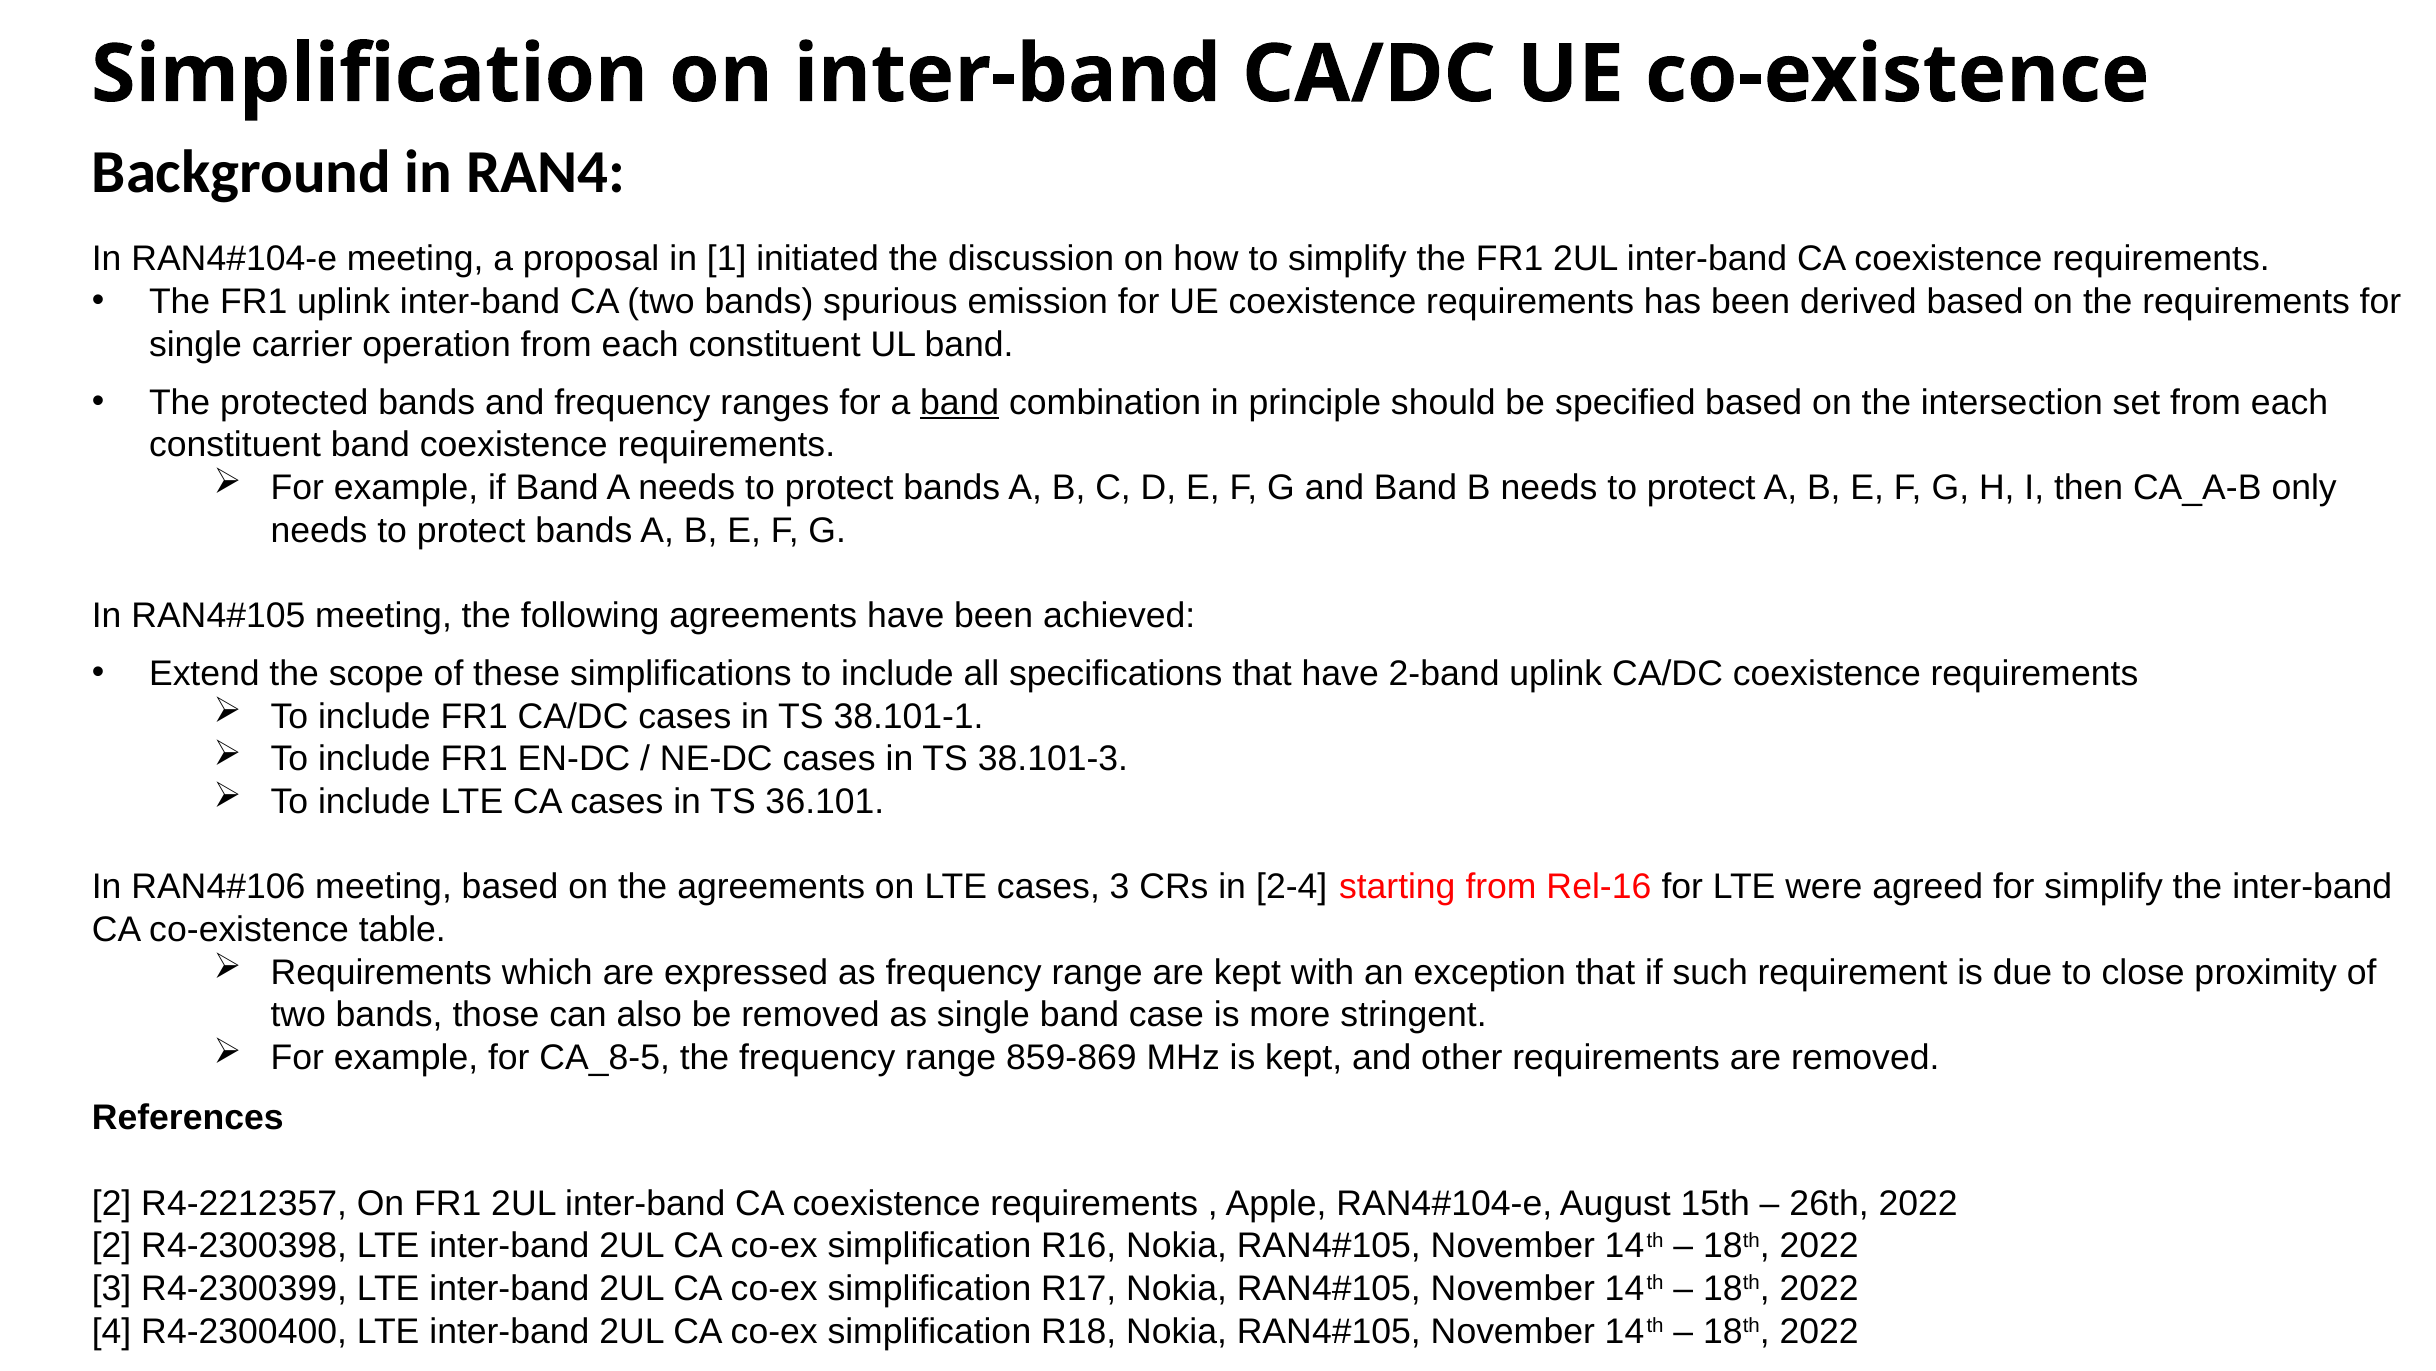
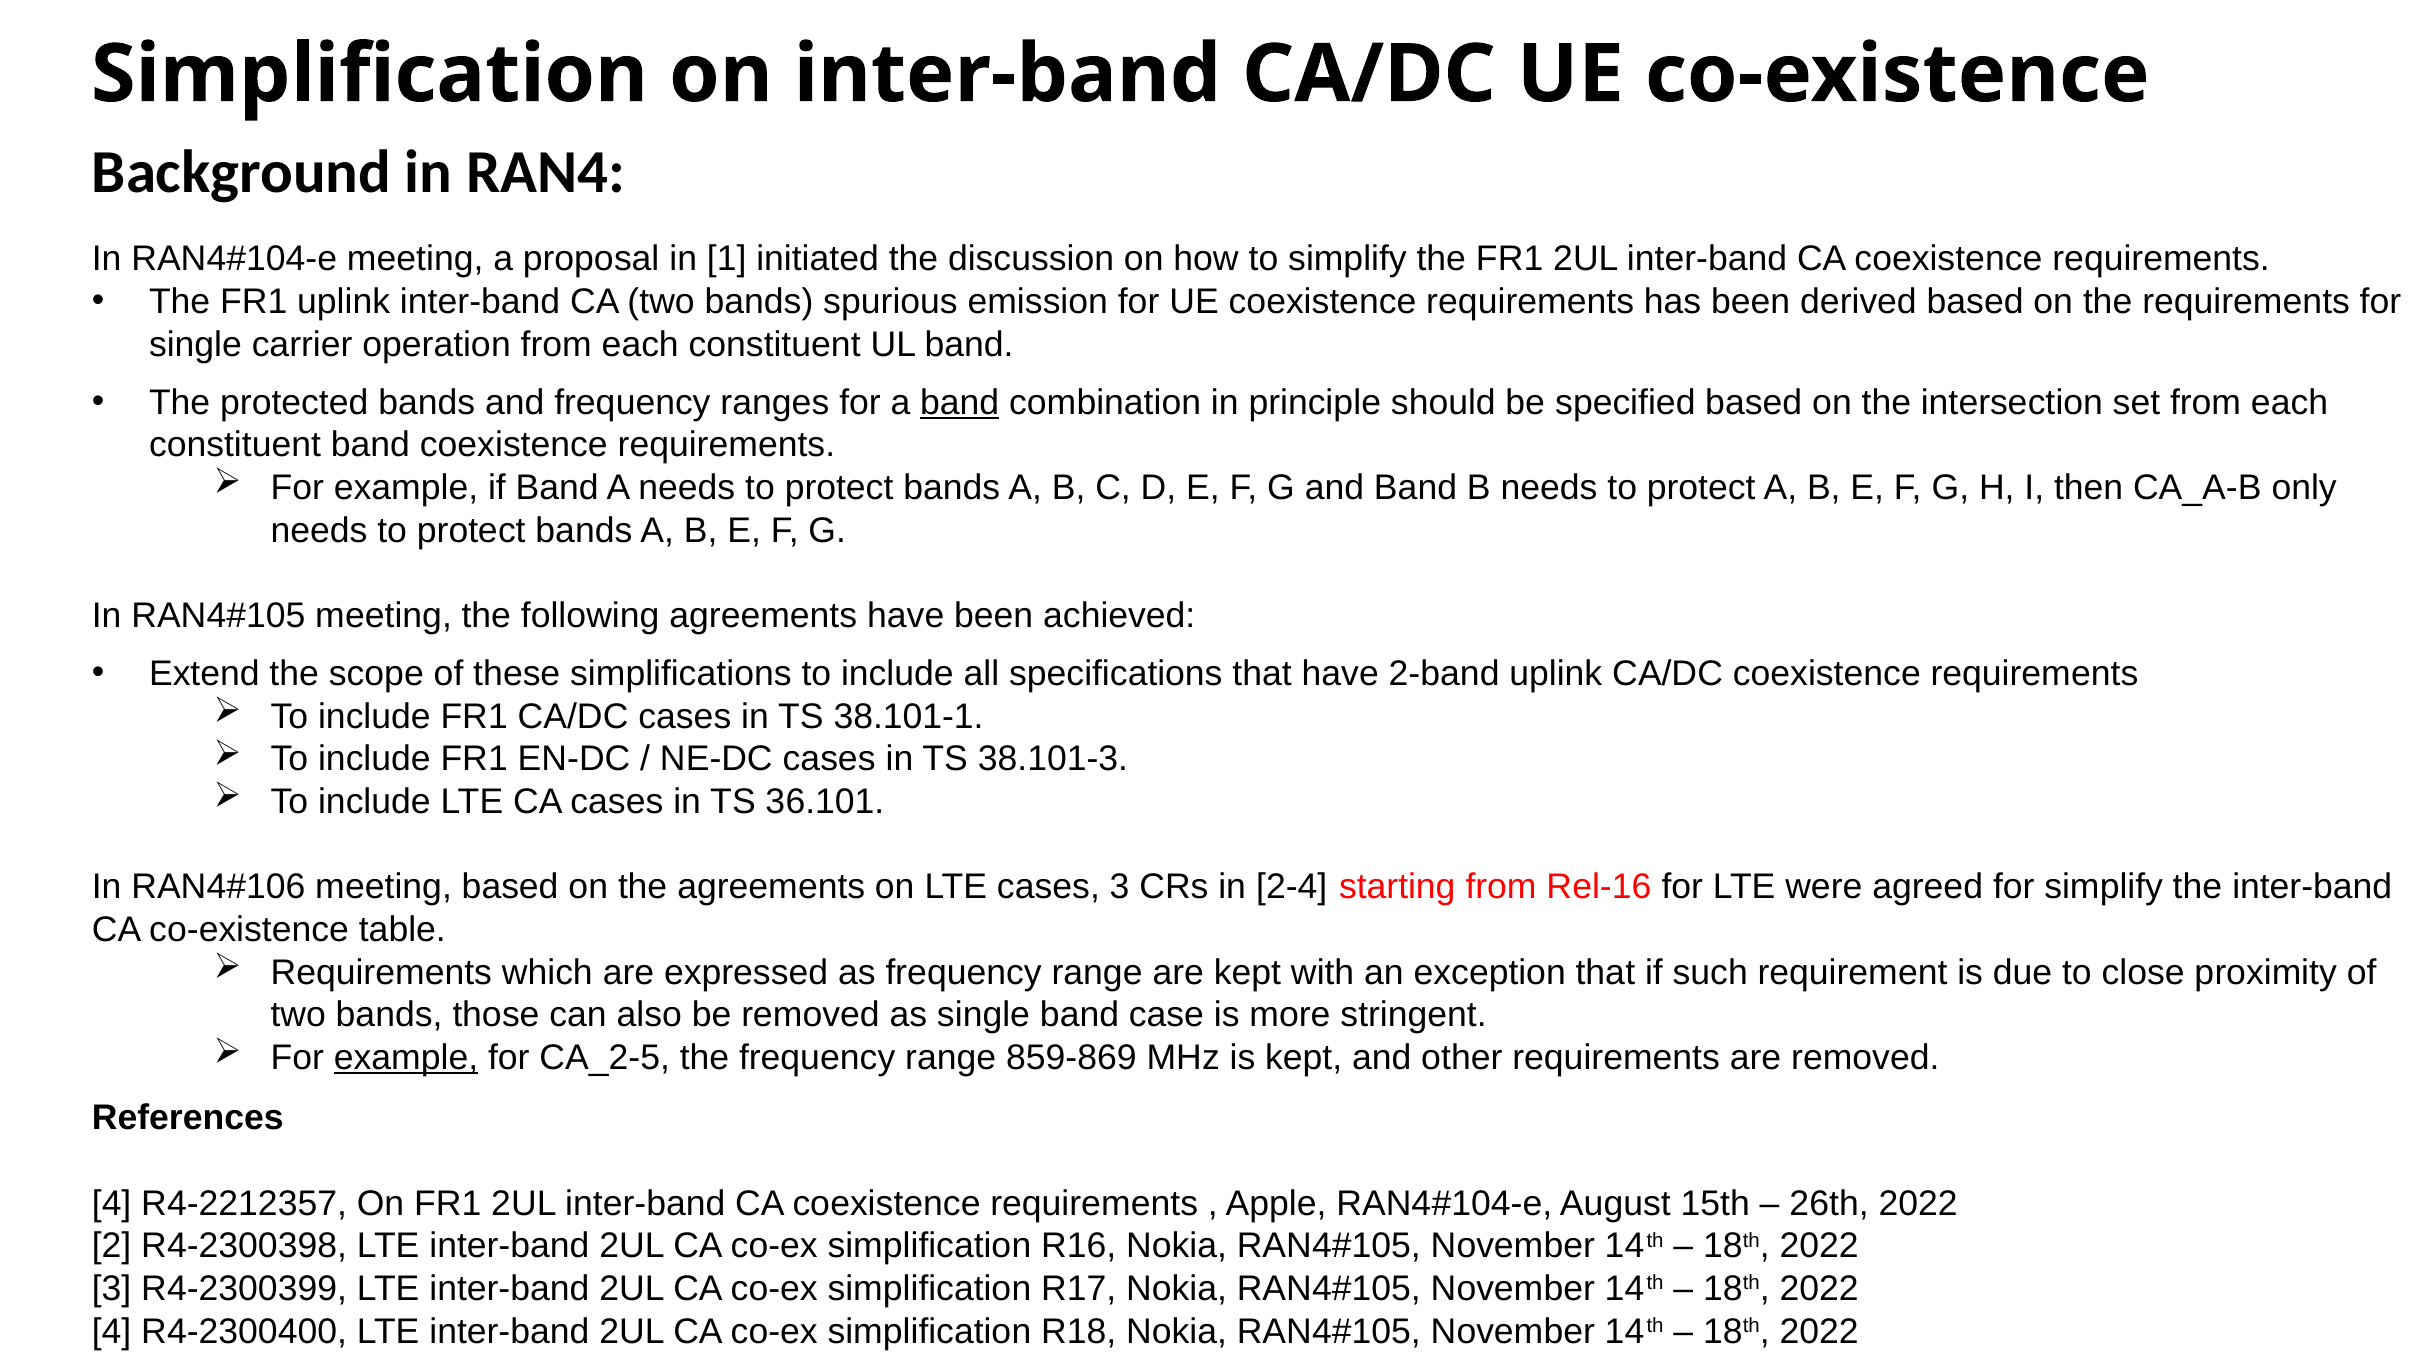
example underline: none -> present (406, 1058)
CA_8-5: CA_8-5 -> CA_2-5 (605, 1058)
2: 2 -> 4 (112, 1203)
